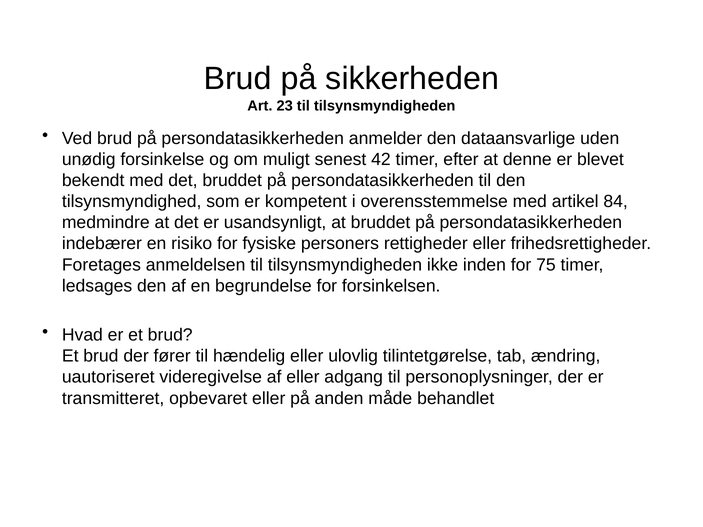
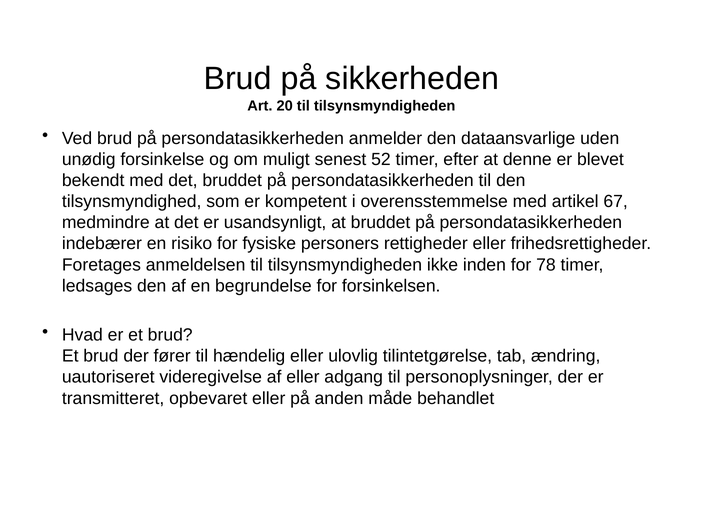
23: 23 -> 20 (285, 106)
42: 42 -> 52 (381, 159)
84: 84 -> 67 (616, 202)
75: 75 -> 78 (546, 265)
